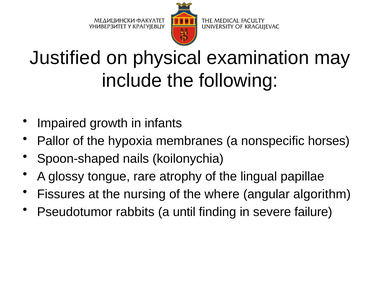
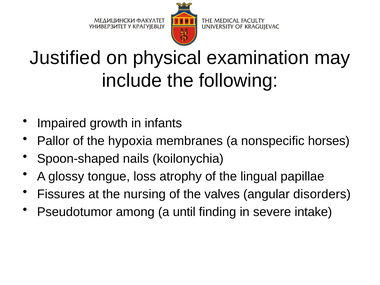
rare: rare -> loss (145, 176)
where: where -> valves (222, 194)
algorithm: algorithm -> disorders (322, 194)
rabbits: rabbits -> among (135, 212)
failure: failure -> intake (313, 212)
